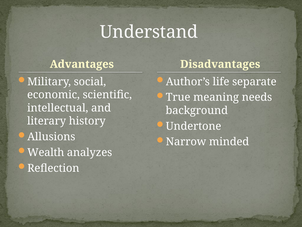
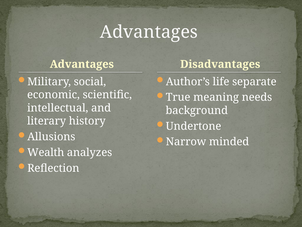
Understand: Understand -> Advantages (149, 32)
